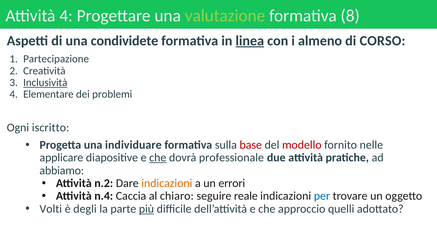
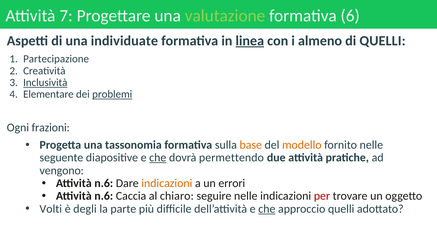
Attività 4: 4 -> 7 (66, 16)
8: 8 -> 6 (350, 16)
condividete: condividete -> individuate (124, 41)
di CORSO: CORSO -> QUELLI (383, 41)
problemi underline: none -> present (112, 94)
iscritto: iscritto -> frazioni (51, 127)
individuare: individuare -> tassonomia (133, 145)
base colour: red -> orange (251, 145)
modello colour: red -> orange (302, 145)
applicare: applicare -> seguente (61, 158)
professionale: professionale -> permettendo (231, 158)
abbiamo: abbiamo -> vengono (62, 170)
n.2: n.2 -> n.6 (104, 183)
n.4: n.4 -> n.6 (104, 196)
seguire reale: reale -> nelle (246, 196)
per colour: blue -> red (322, 196)
più underline: present -> none (146, 209)
che underline: none -> present (267, 209)
